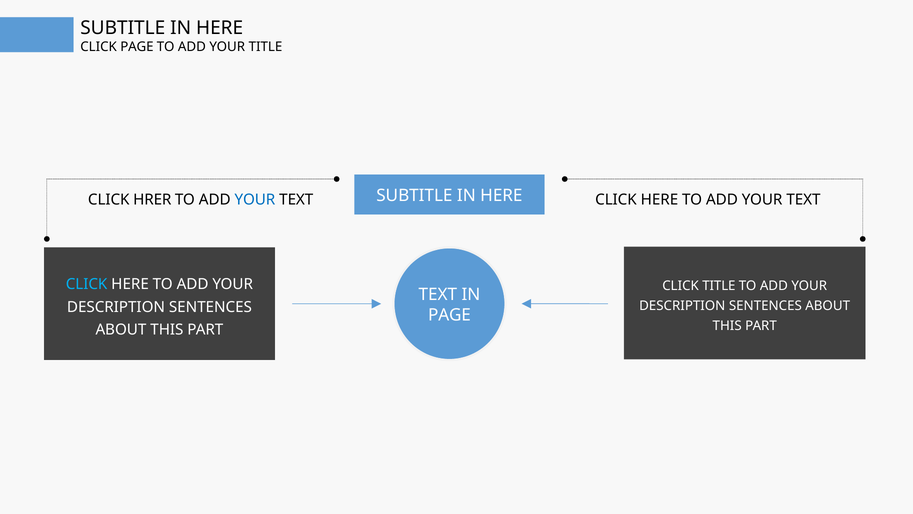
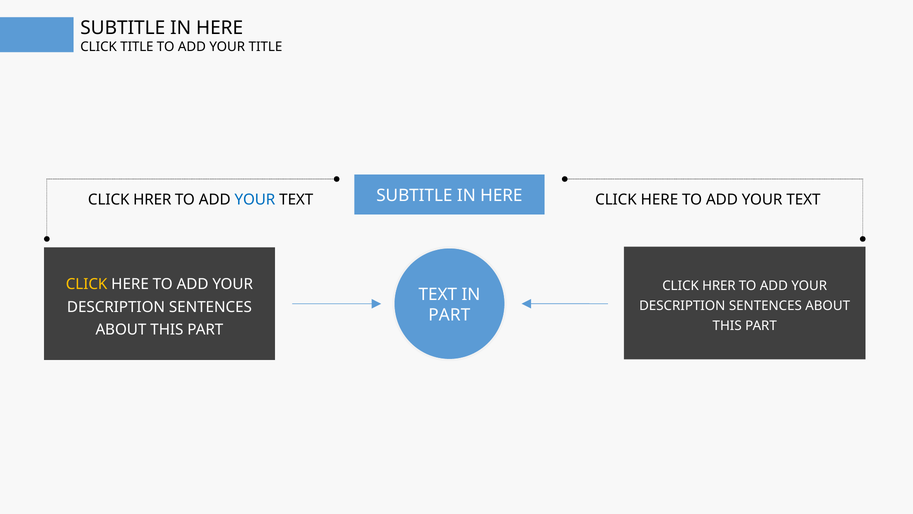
CLICK PAGE: PAGE -> TITLE (137, 47)
CLICK colour: light blue -> yellow (87, 284)
TITLE: TITLE -> HRER (719, 286)
PAGE: PAGE -> PART (449, 315)
